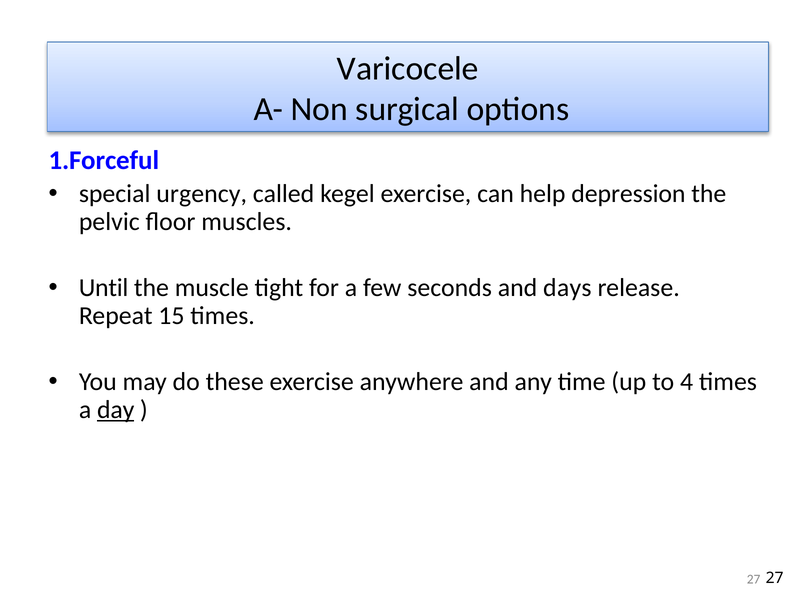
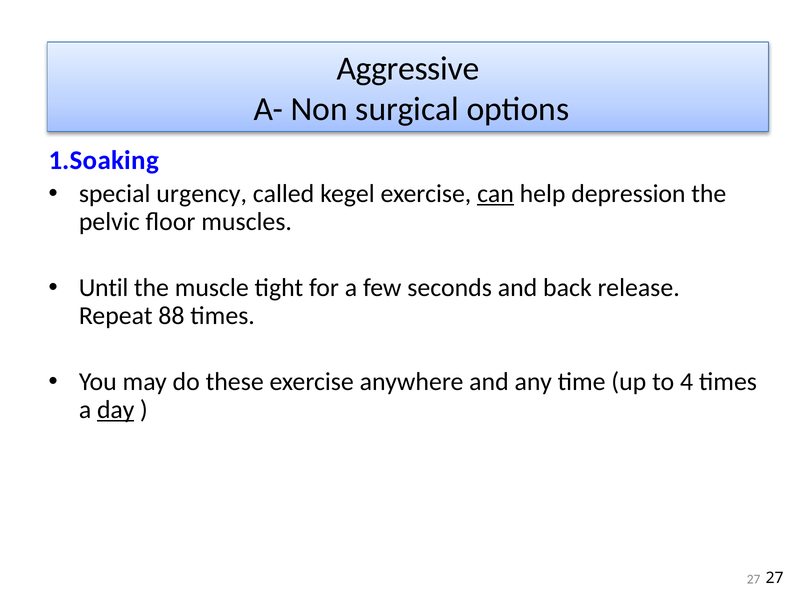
Varicocele: Varicocele -> Aggressive (408, 69)
1.Forceful: 1.Forceful -> 1.Soaking (104, 160)
can underline: none -> present (495, 194)
days: days -> back (567, 288)
15: 15 -> 88 (171, 316)
